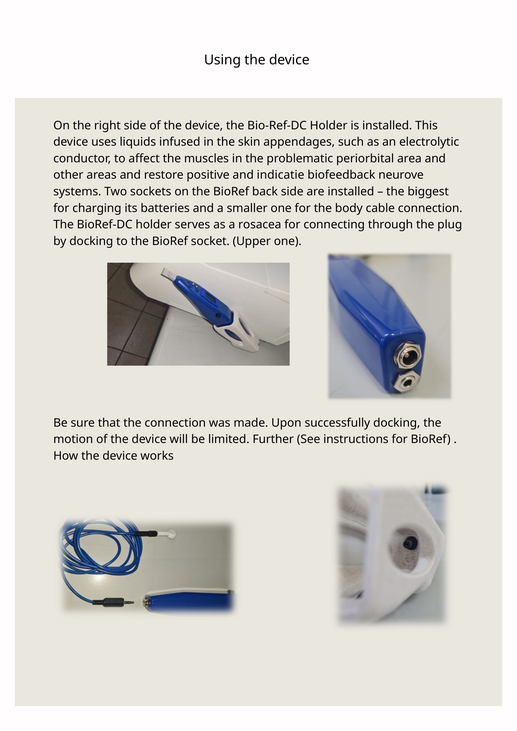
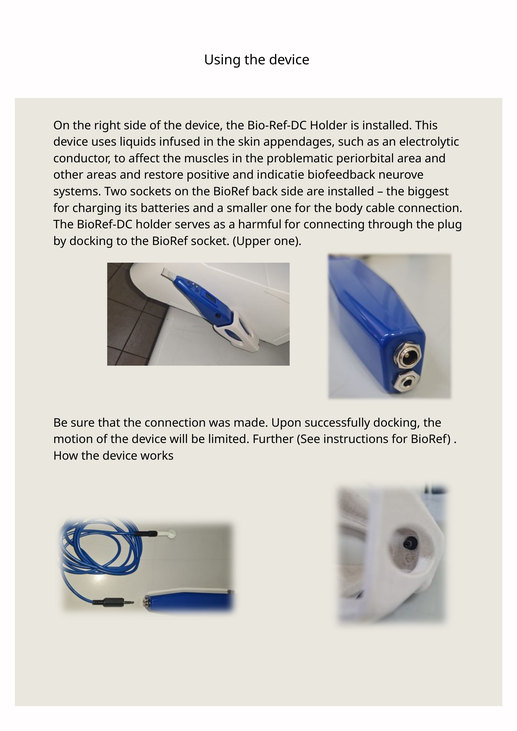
rosacea: rosacea -> harmful (260, 225)
